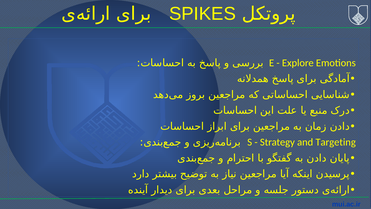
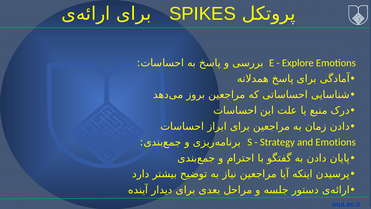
and Targeting: Targeting -> Emotions (336, 142)
